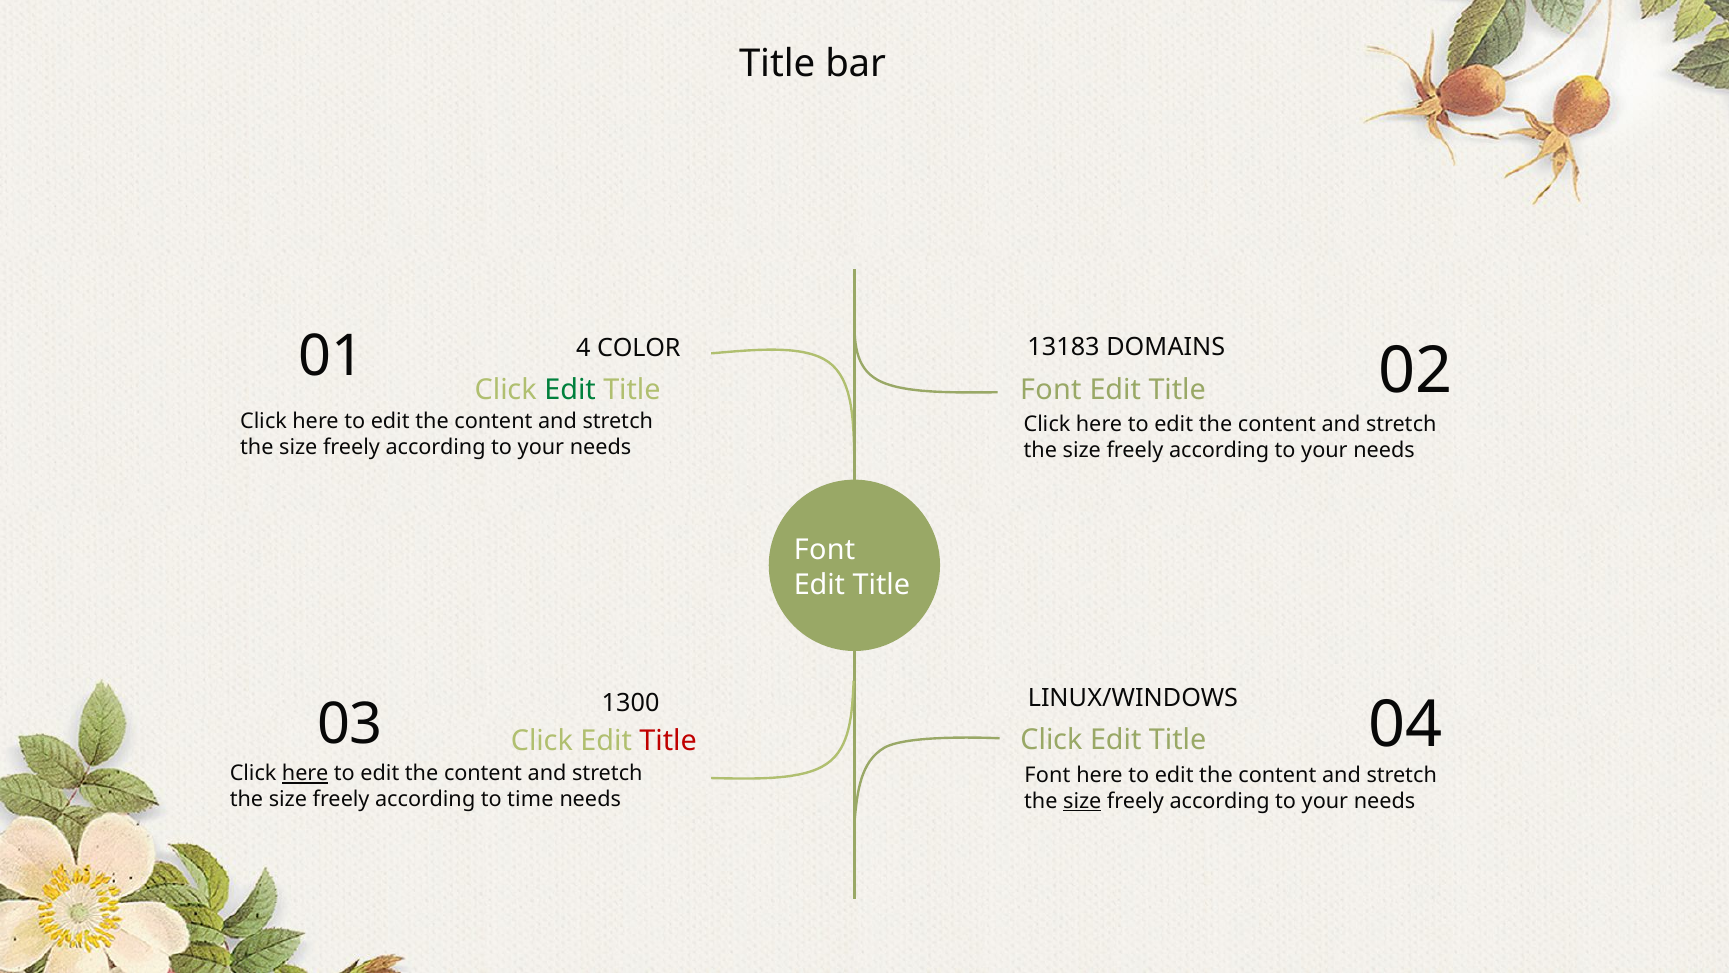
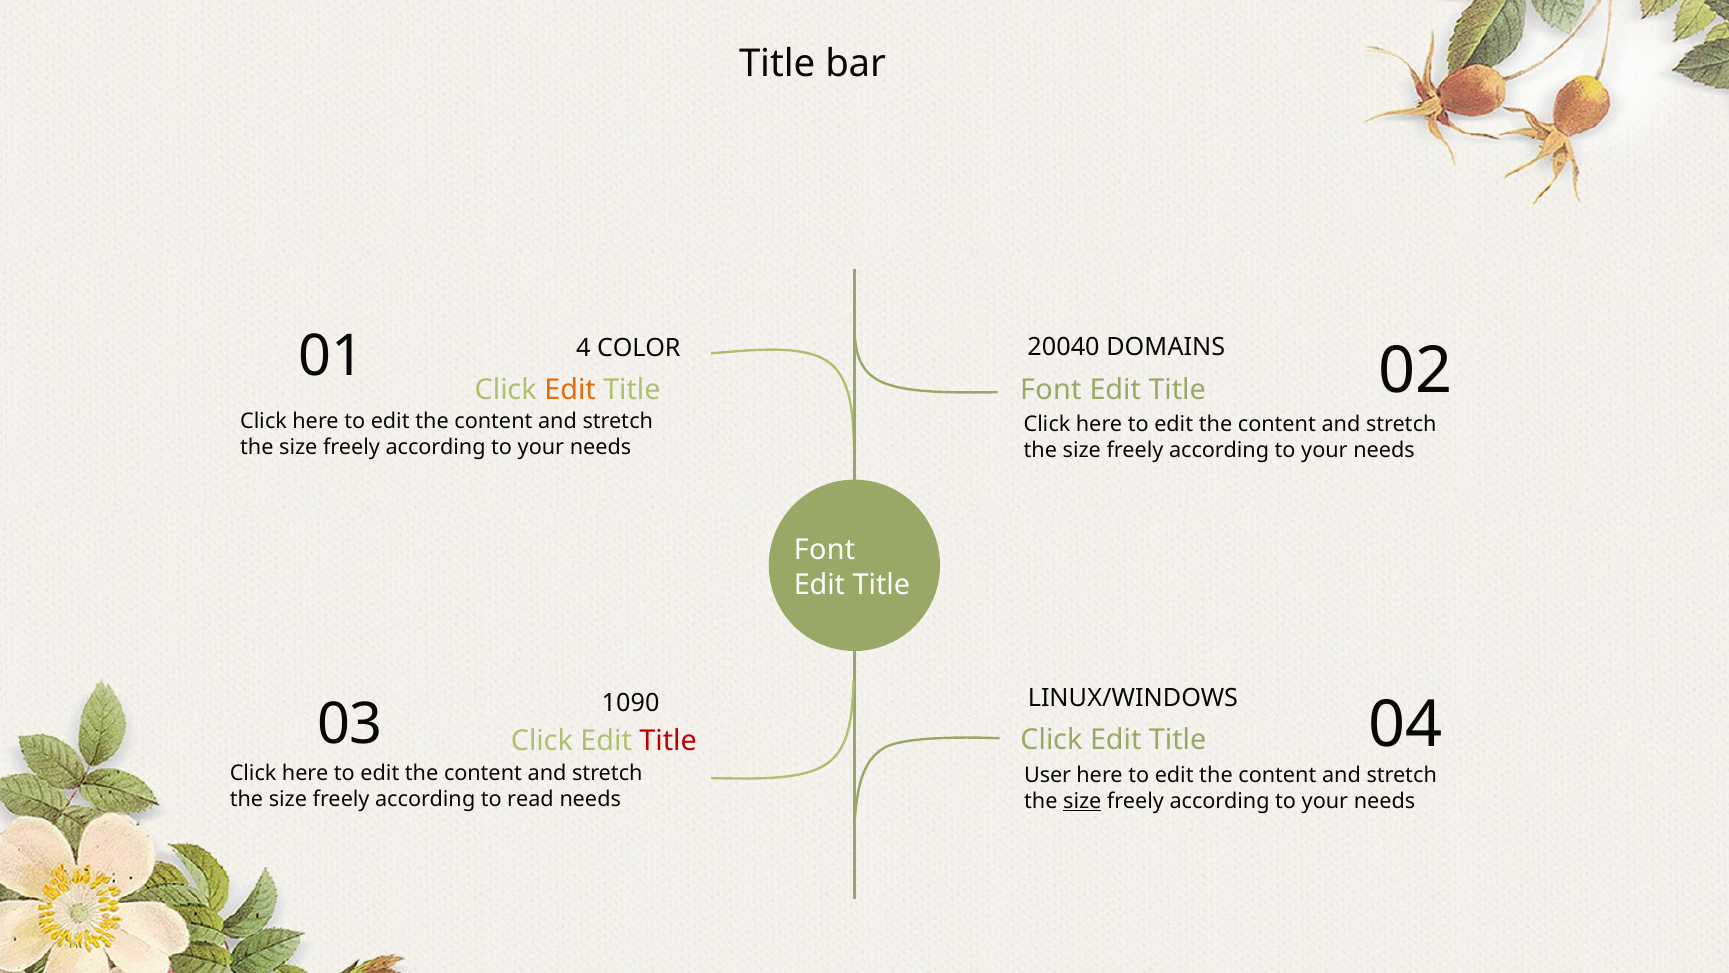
13183: 13183 -> 20040 (1064, 347)
Edit colour: green -> orange (570, 390)
1300: 1300 -> 1090 (631, 702)
here underline: present -> none (305, 773)
Font: Font -> User (1048, 775)
time: time -> read (530, 799)
